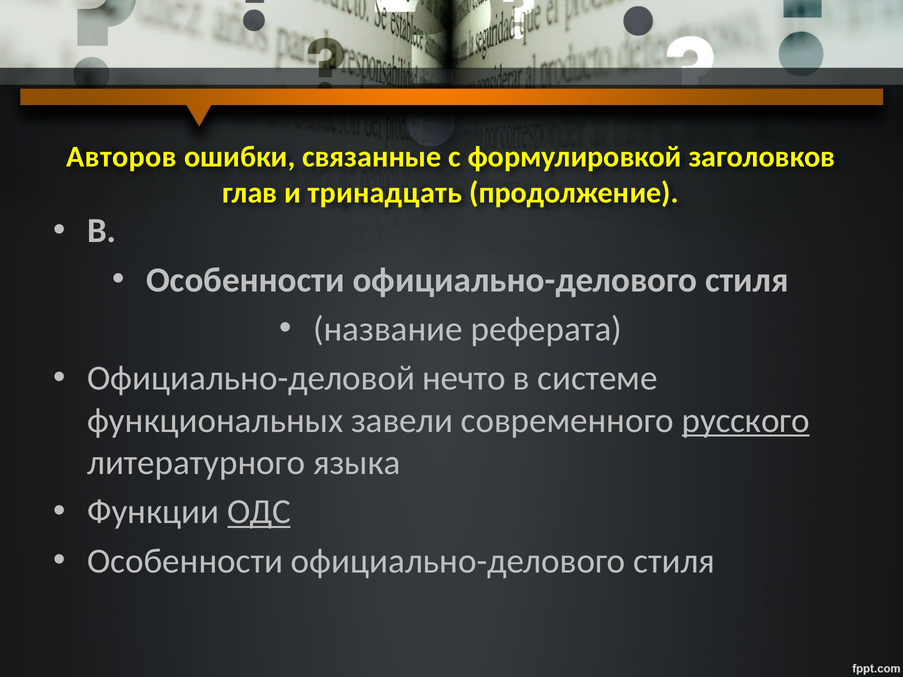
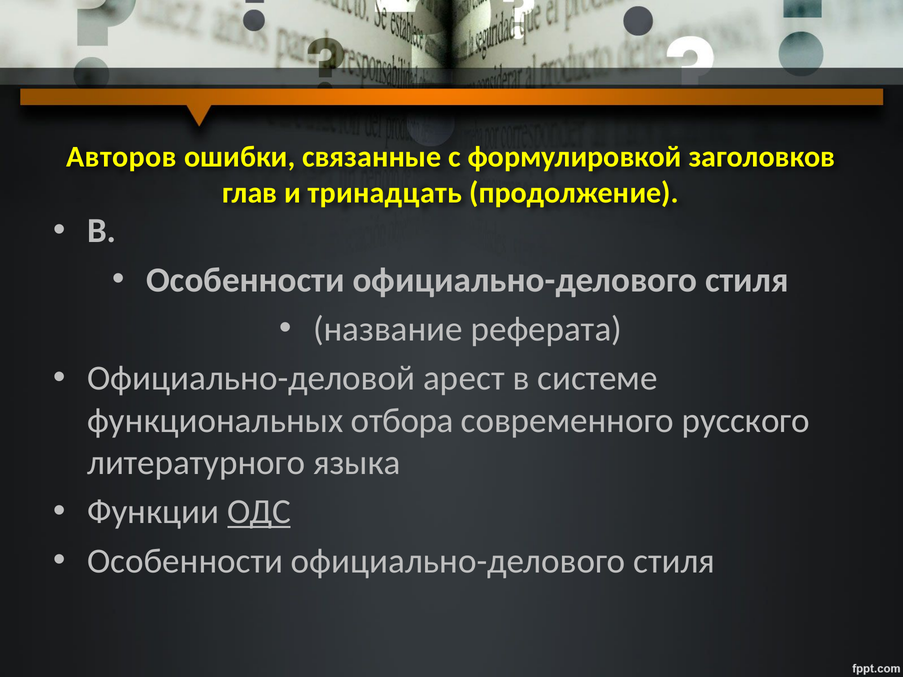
нечто: нечто -> арест (464, 379)
завели: завели -> отбора (402, 421)
русского underline: present -> none (746, 421)
